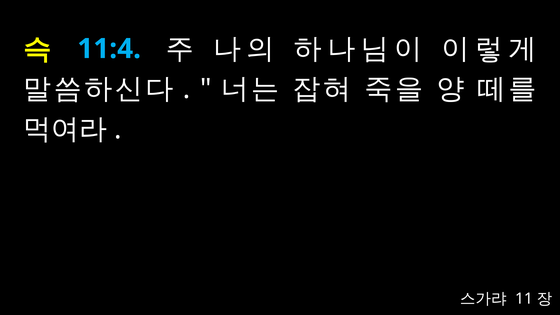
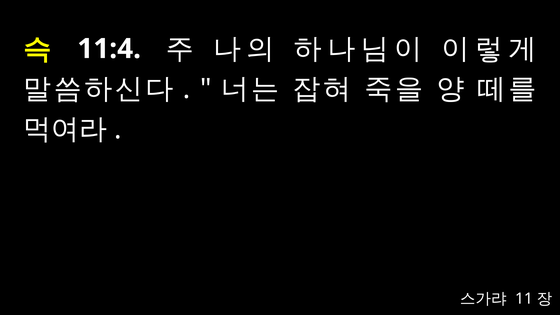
11:4 colour: light blue -> white (109, 49)
